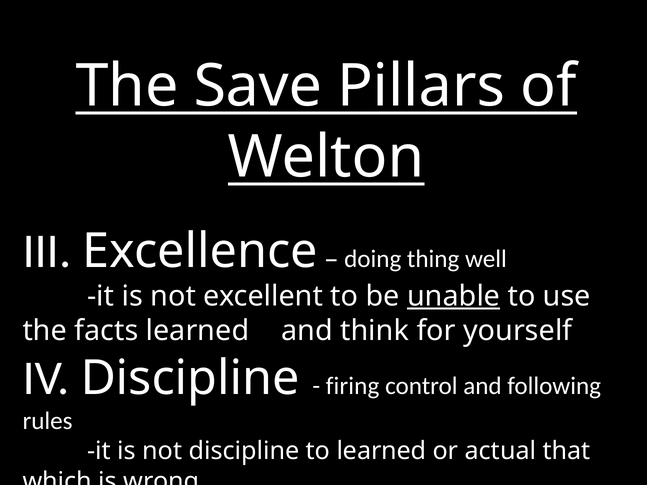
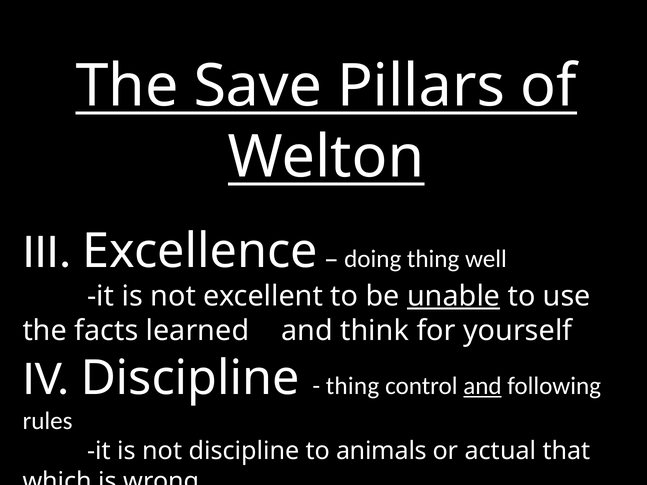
firing: firing -> thing (353, 386)
and underline: none -> present (482, 386)
to learned: learned -> animals (382, 451)
